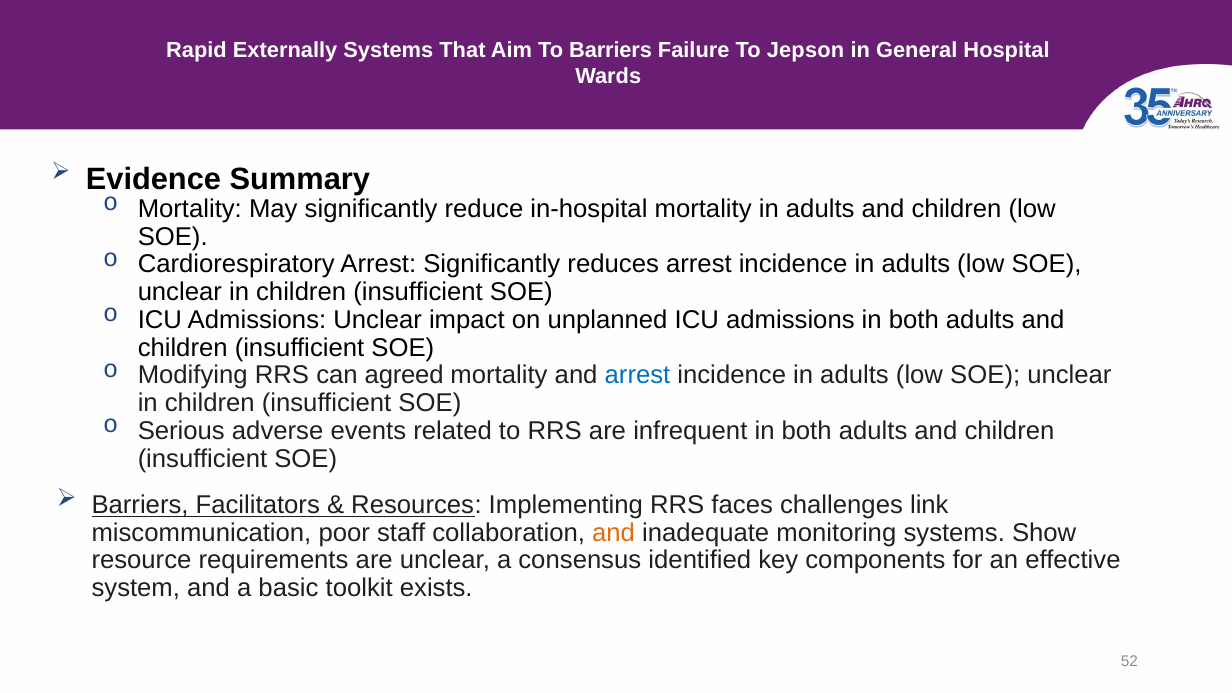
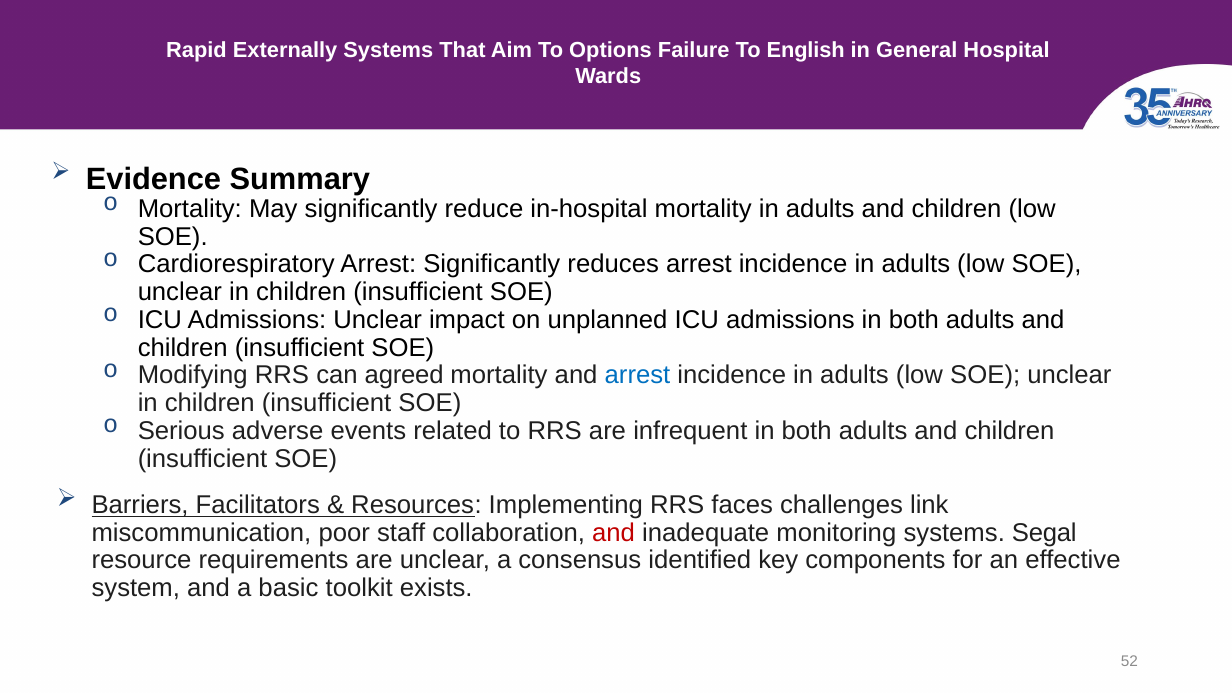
To Barriers: Barriers -> Options (611, 50)
Jepson: Jepson -> English (806, 50)
and colour: orange -> red (614, 533)
Show: Show -> Segal (1044, 533)
